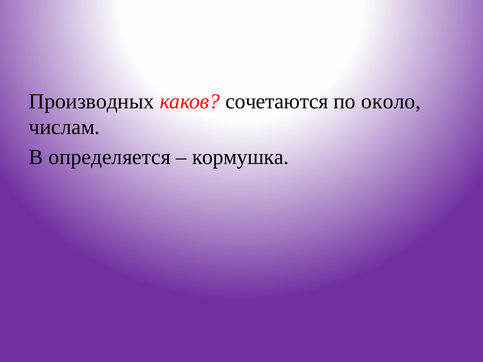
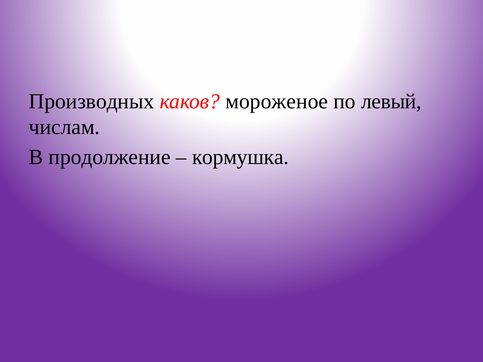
сочетаются: сочетаются -> мороженое (277, 101)
около: около -> левый (391, 101)
определяется: определяется -> продолжение (110, 157)
